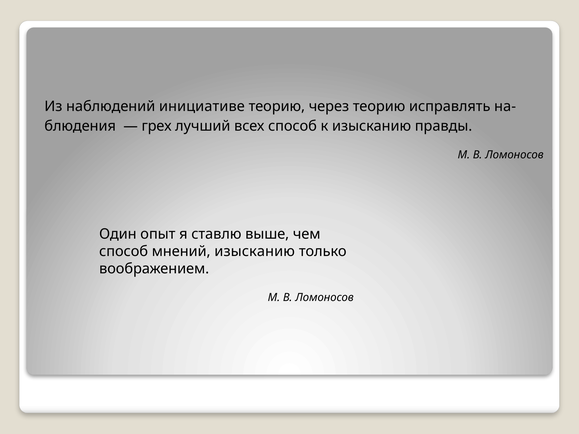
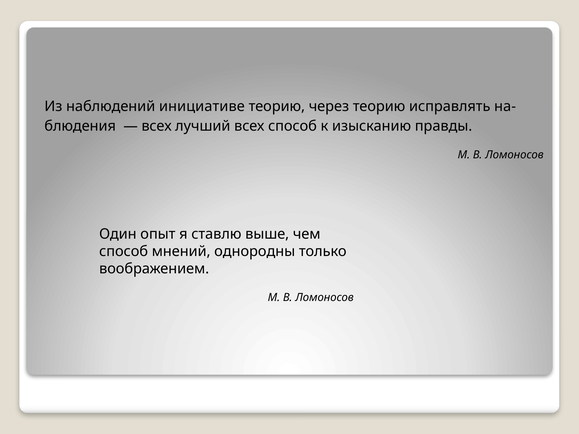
грех: грех -> всех (157, 126)
мнений изысканию: изысканию -> однородны (255, 252)
